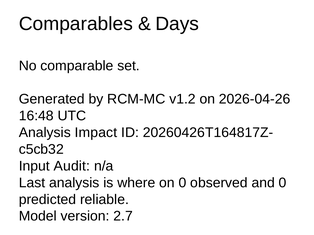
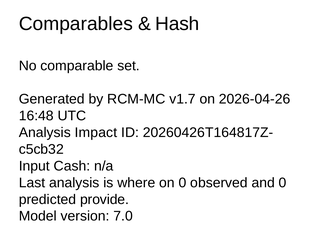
Days: Days -> Hash (177, 24)
v1.2: v1.2 -> v1.7 (182, 99)
Audit: Audit -> Cash (72, 166)
reliable: reliable -> provide (105, 200)
2.7: 2.7 -> 7.0 (123, 217)
